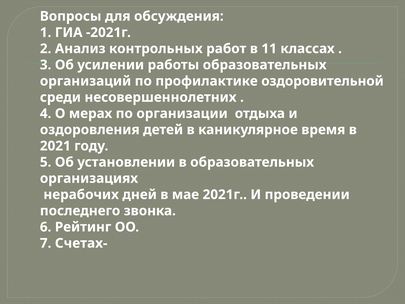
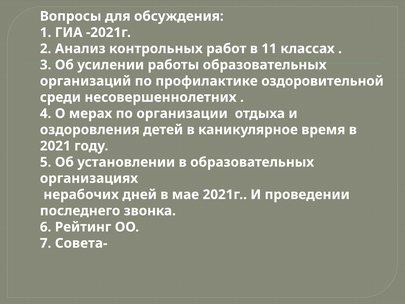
Счетах-: Счетах- -> Совета- (81, 243)
